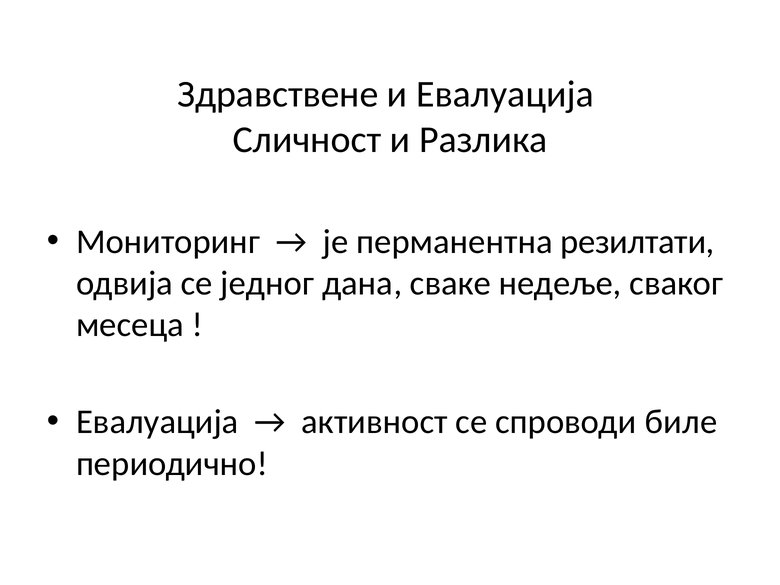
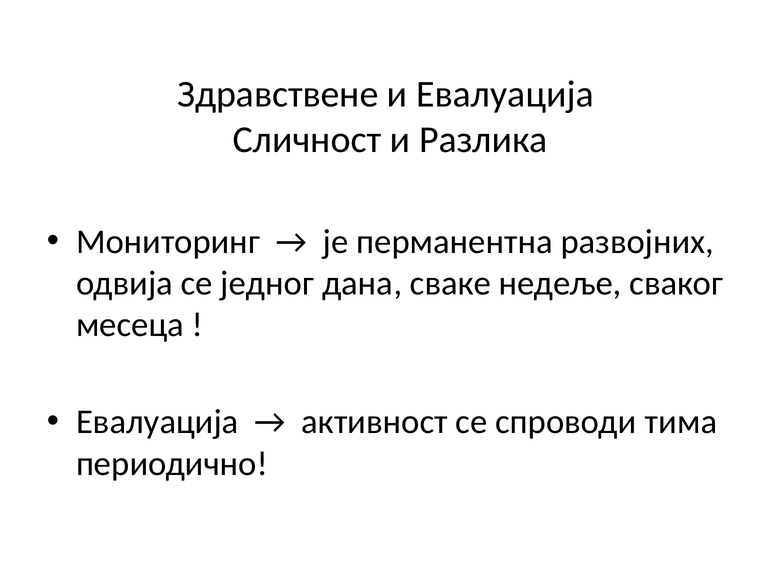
резилтати: резилтати -> развојних (637, 242)
биле: биле -> тима (681, 422)
